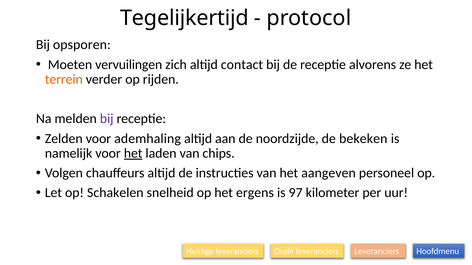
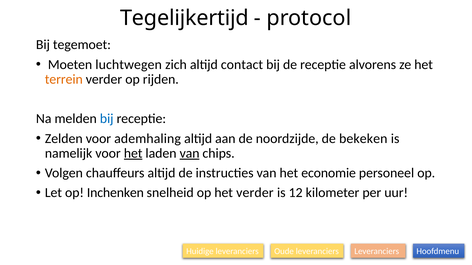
opsporen: opsporen -> tegemoet (82, 45)
vervuilingen: vervuilingen -> luchtwegen (129, 65)
bij colour: purple -> blue (107, 119)
van underline: none -> present (190, 154)
aangeven: aangeven -> economie (329, 173)
Schakelen: Schakelen -> Inchenken (115, 193)
het ergens: ergens -> verder (255, 193)
97: 97 -> 12 (296, 193)
